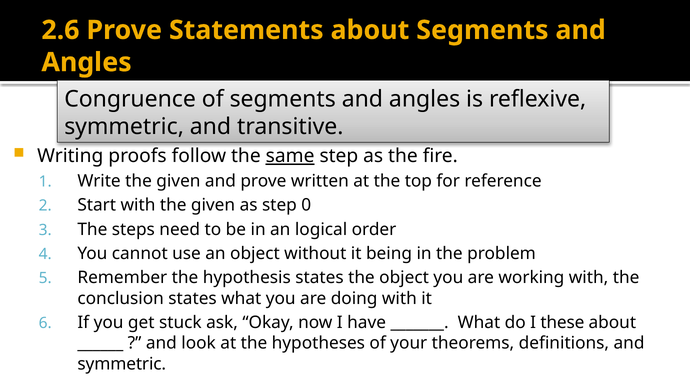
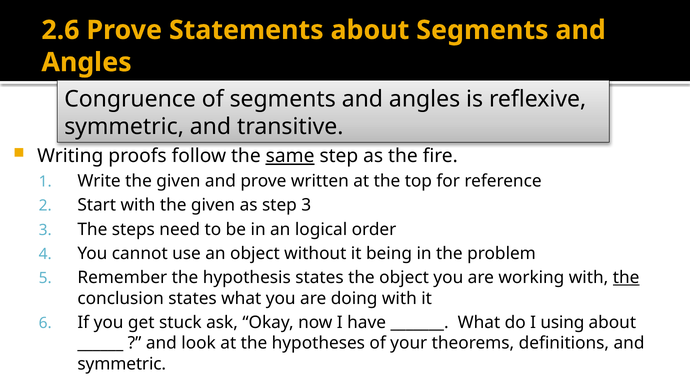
step 0: 0 -> 3 (306, 205)
the underline: none -> present (626, 278)
these: these -> using (562, 323)
